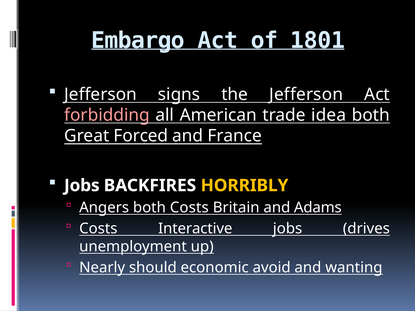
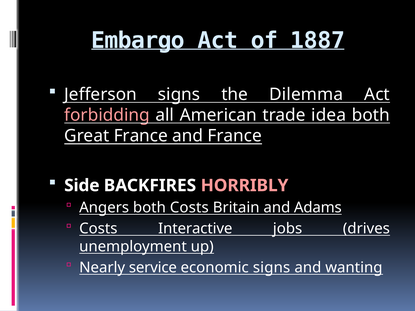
1801: 1801 -> 1887 (318, 41)
the Jefferson: Jefferson -> Dilemma (306, 95)
Great Forced: Forced -> France (141, 136)
Jobs: Jobs -> Side (82, 186)
HORRIBLY colour: yellow -> pink (245, 186)
should: should -> service (153, 268)
economic avoid: avoid -> signs (272, 268)
